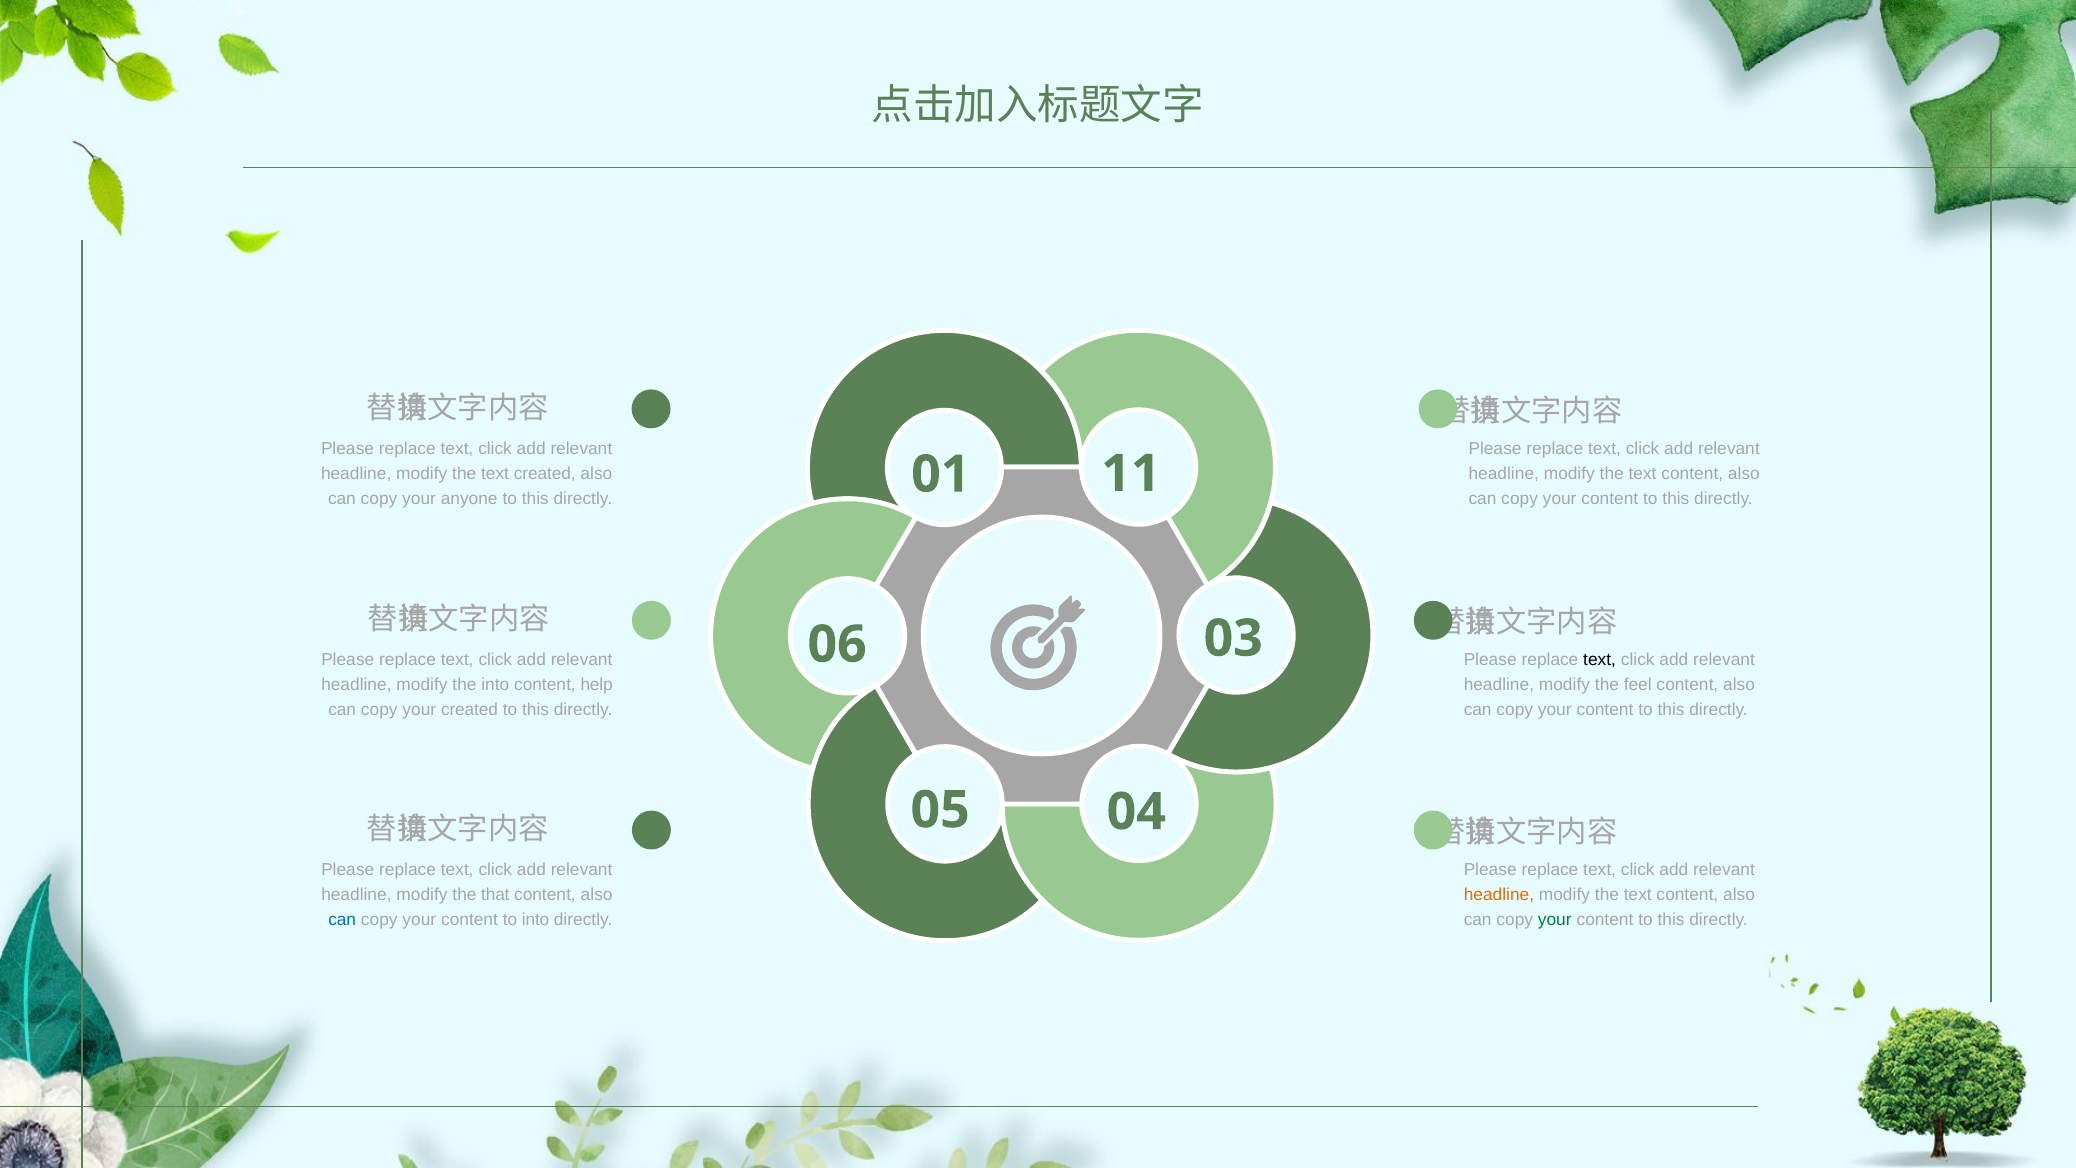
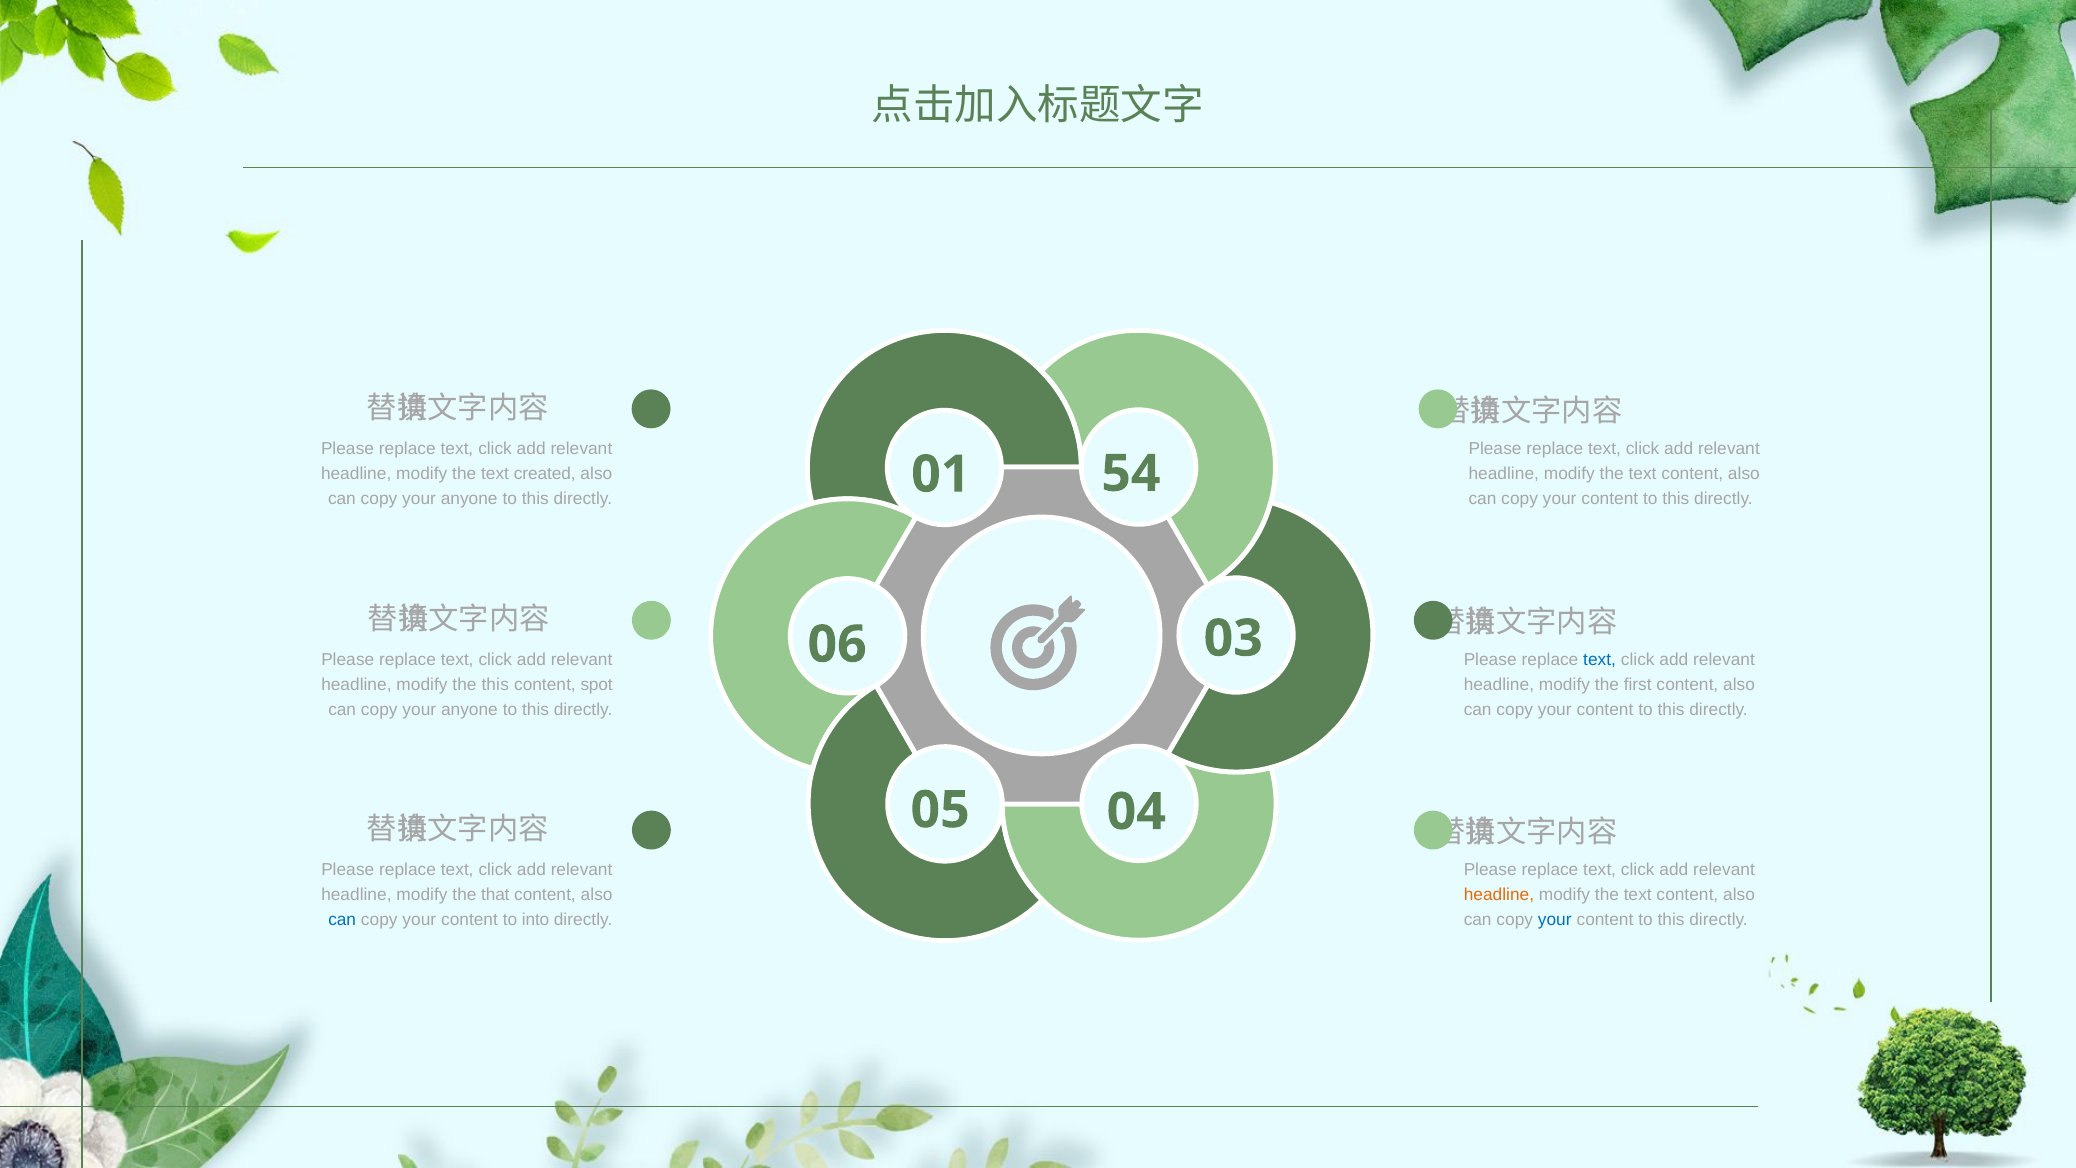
11: 11 -> 54 (1131, 474)
text colour: black -> blue (1600, 660)
the into: into -> this (495, 685)
help: help -> spot (597, 685)
feel: feel -> first (1638, 685)
created: created -> anyone (469, 710)
your colour: green -> blue (1555, 920)
